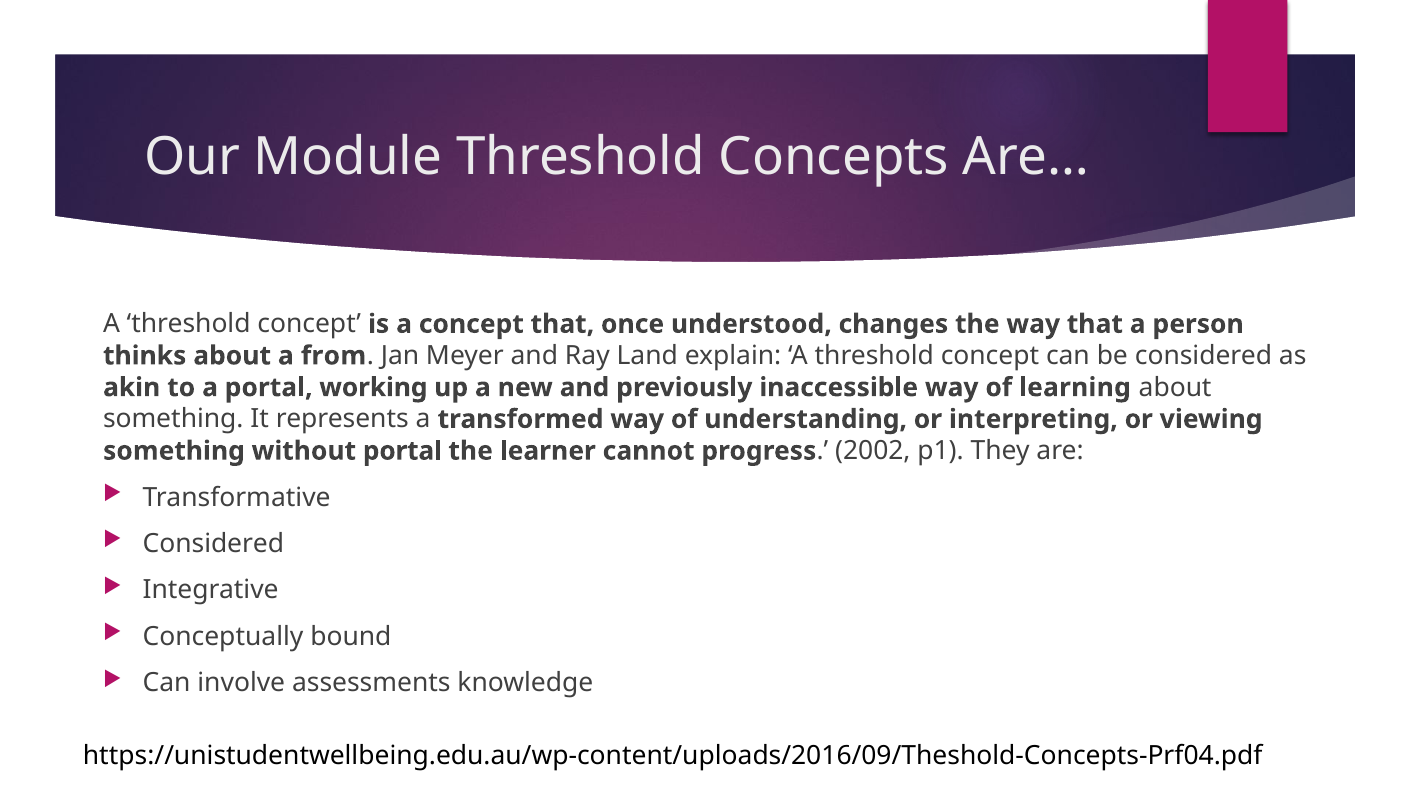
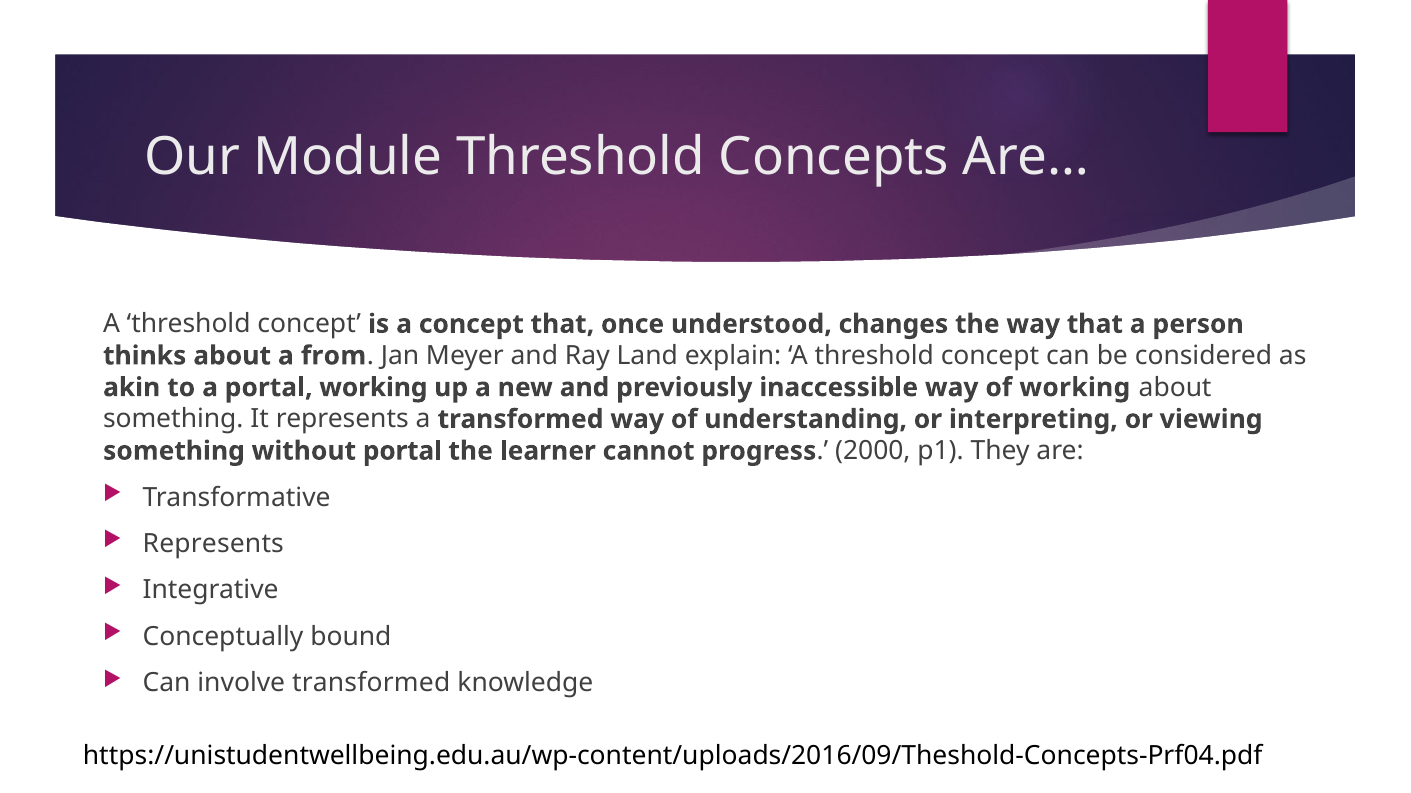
of learning: learning -> working (1075, 388)
2002: 2002 -> 2000 (873, 451)
Considered: Considered -> Represents (213, 544)
involve assessments: assessments -> transformed (371, 684)
